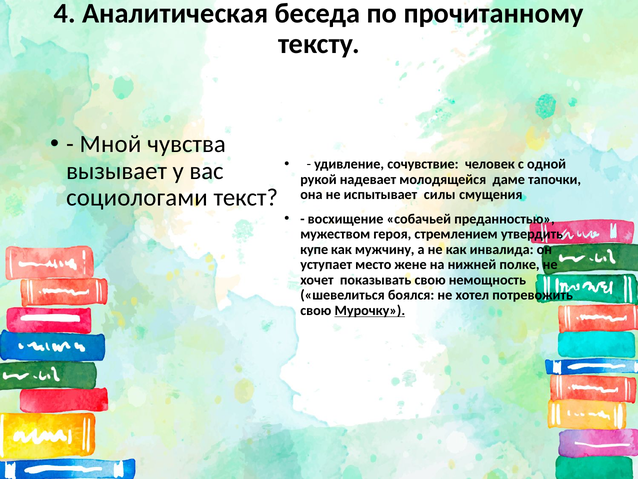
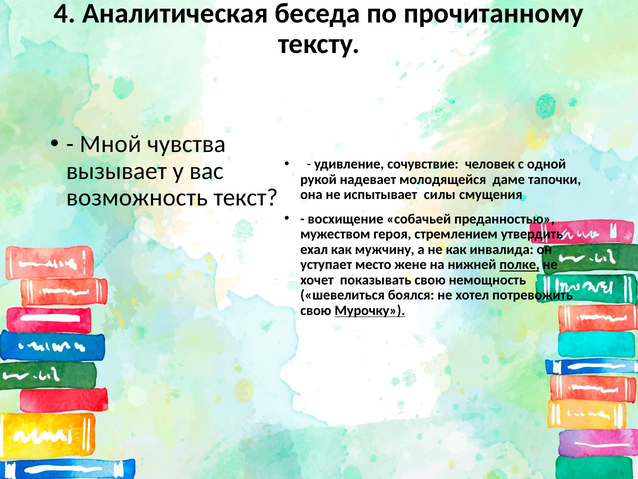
социологами: социологами -> возможность (137, 197)
купе: купе -> ехал (314, 249)
полке underline: none -> present (520, 264)
